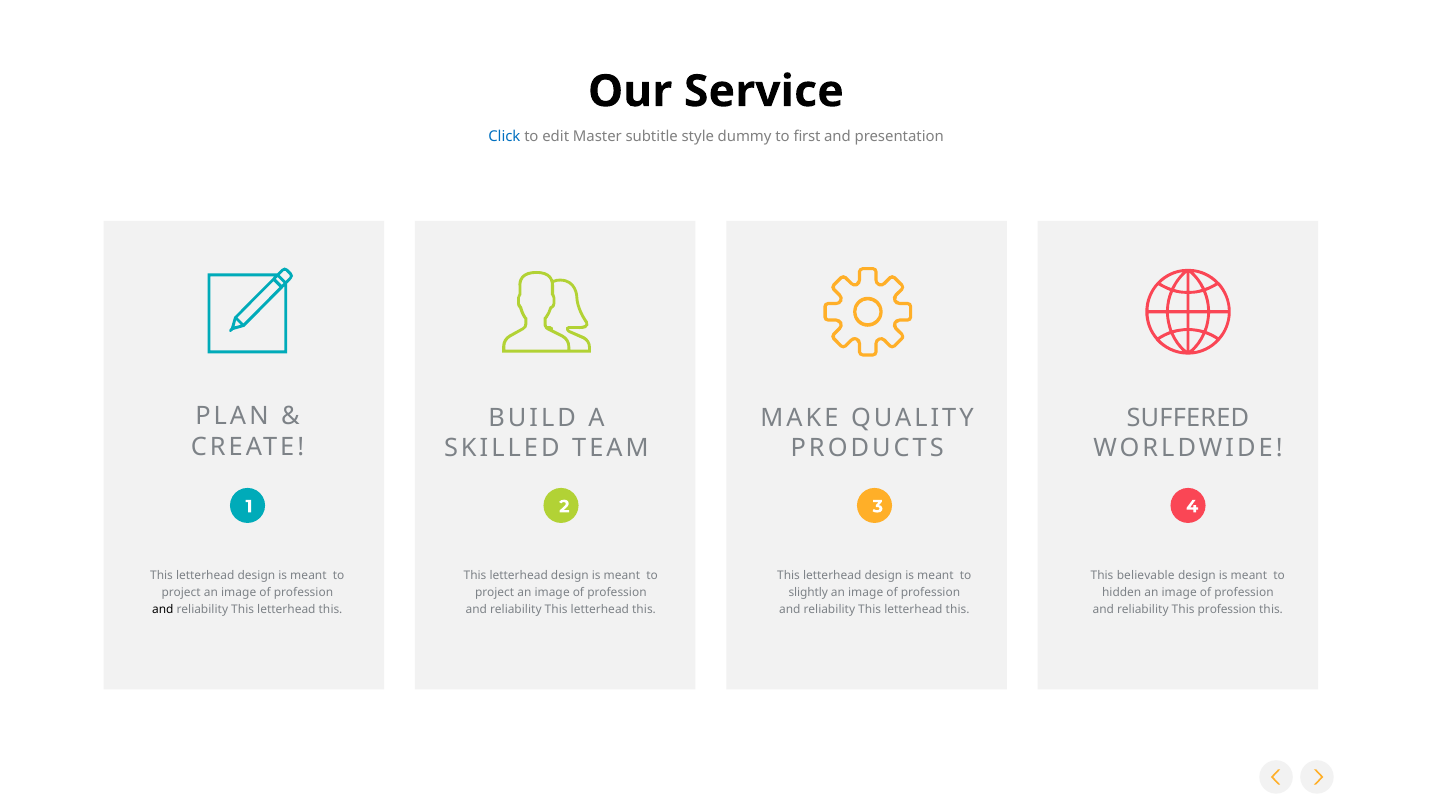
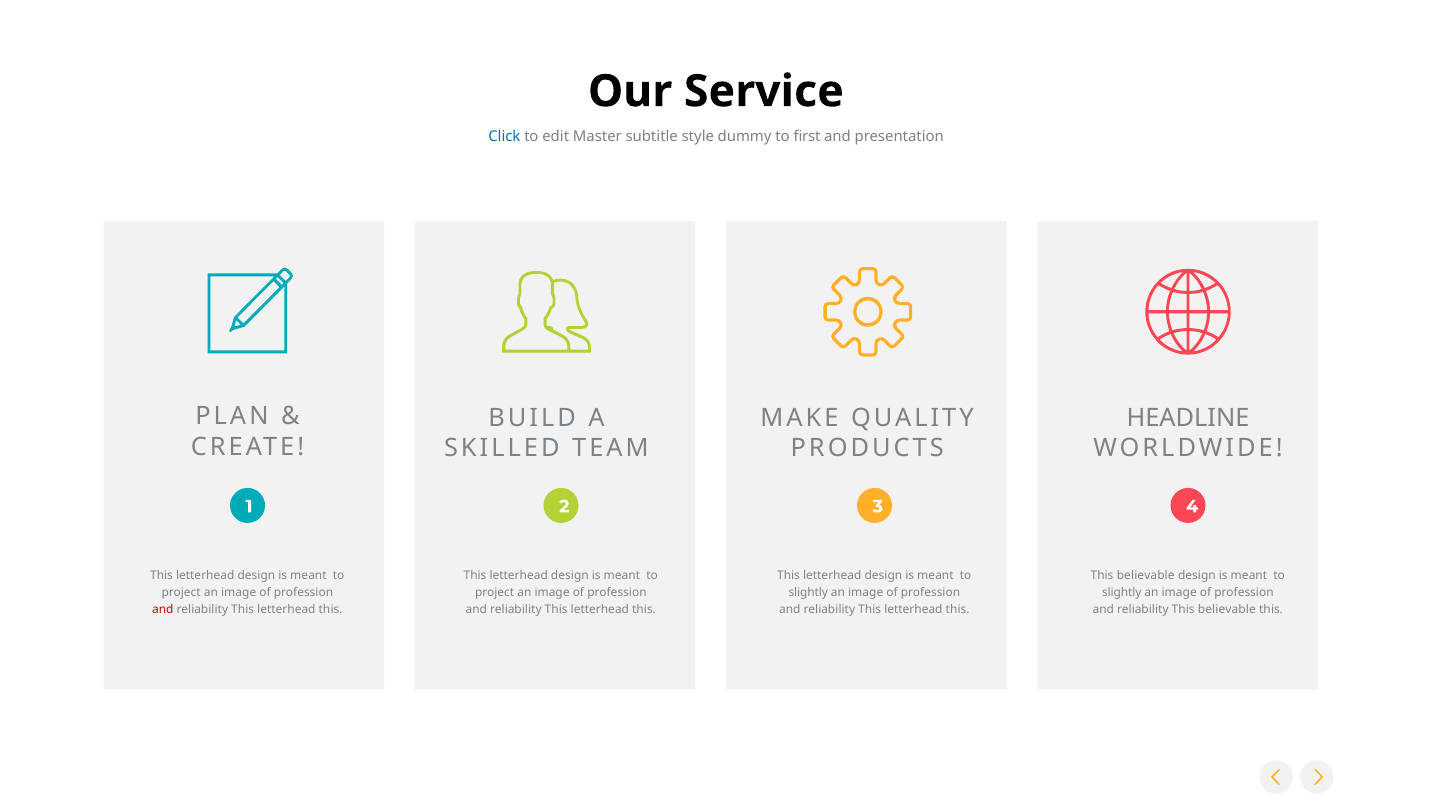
SUFFERED: SUFFERED -> HEADLINE (1188, 418)
hidden: hidden -> slightly (1122, 593)
and colour: black -> red (163, 610)
reliability This profession: profession -> believable (1227, 610)
